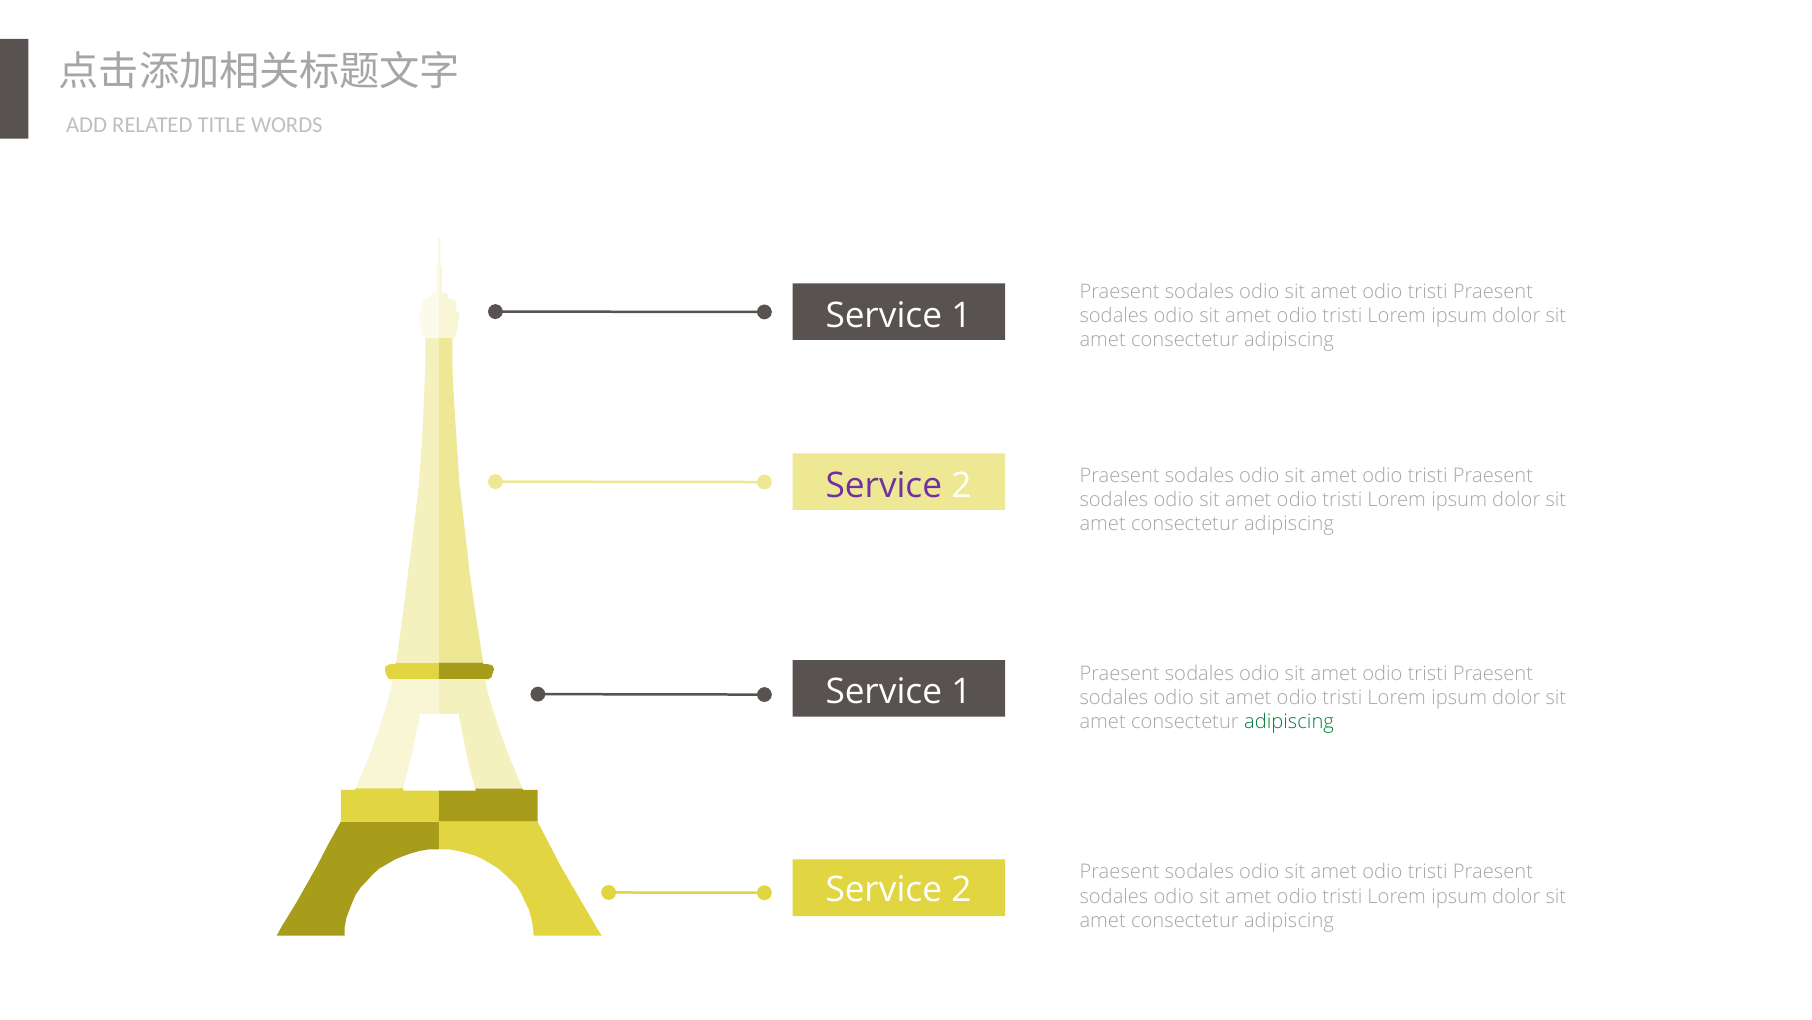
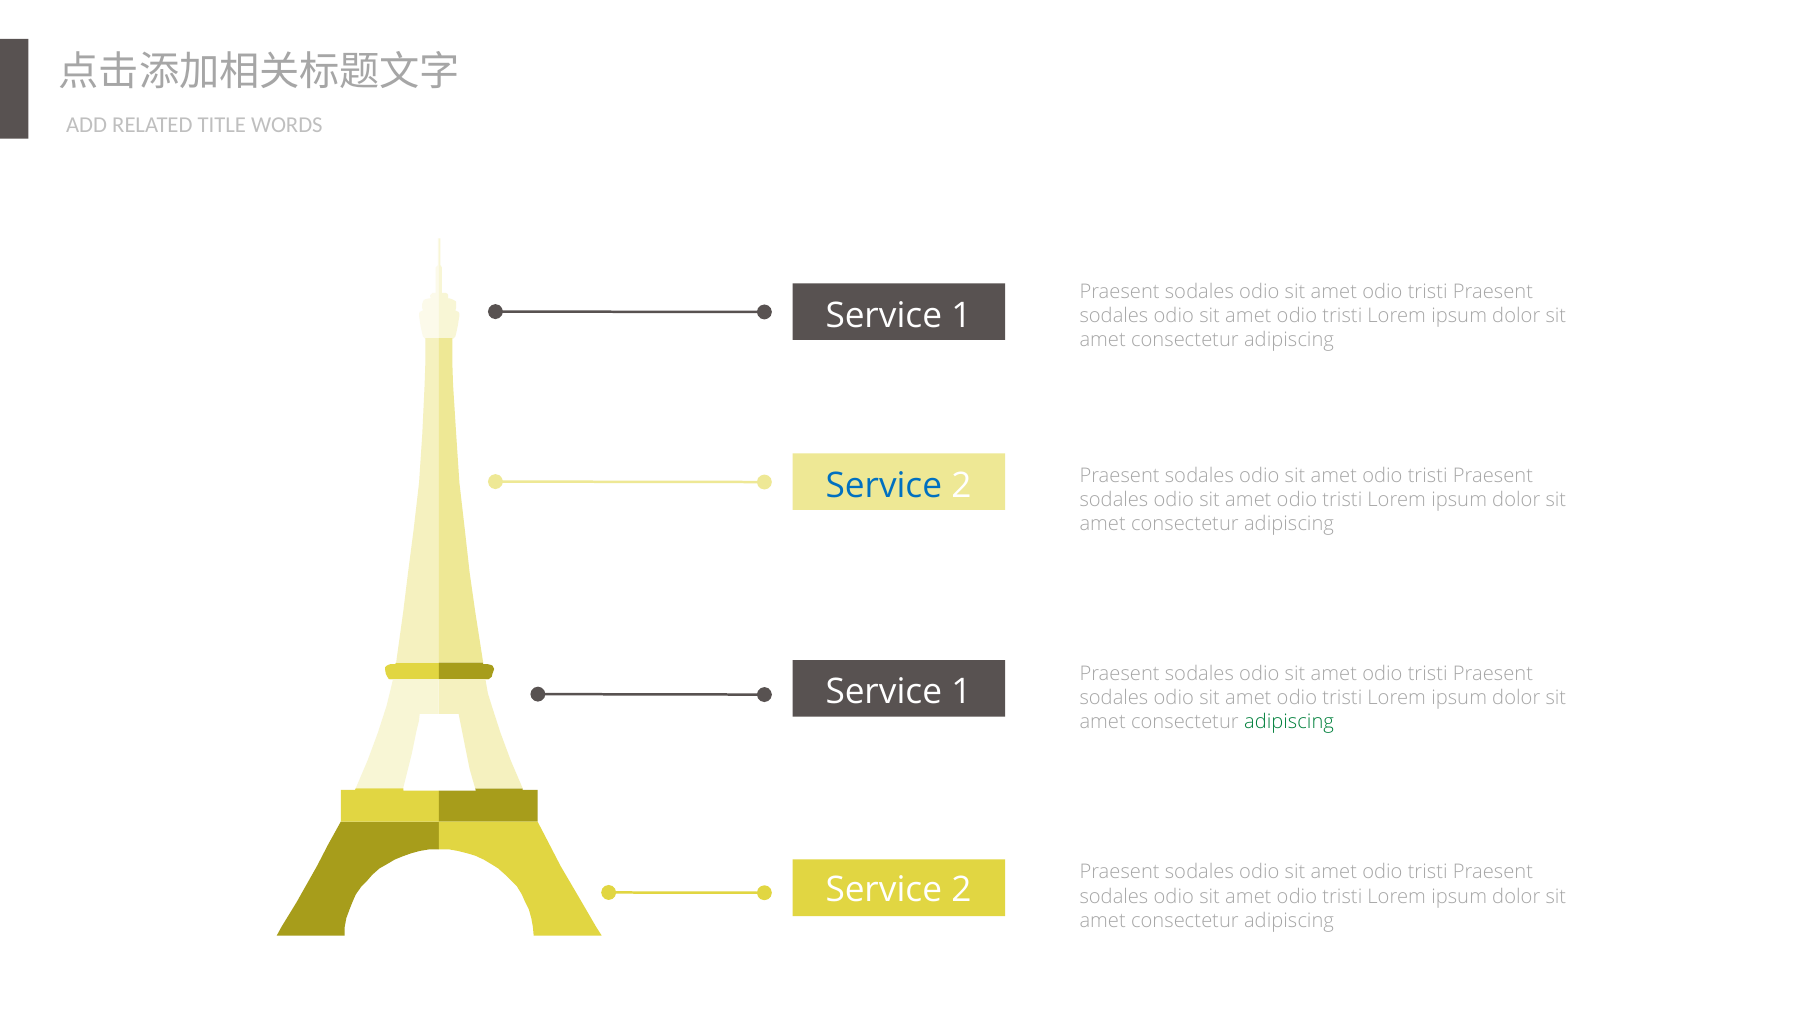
Service colour: purple -> blue (884, 486)
